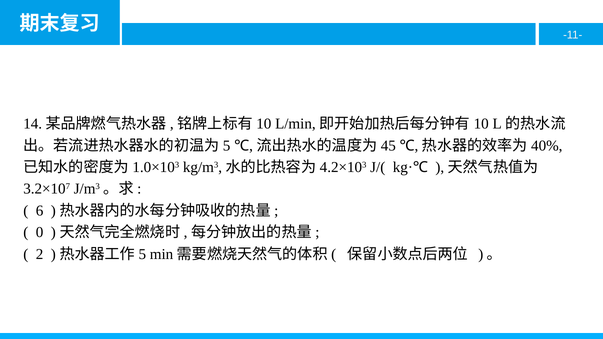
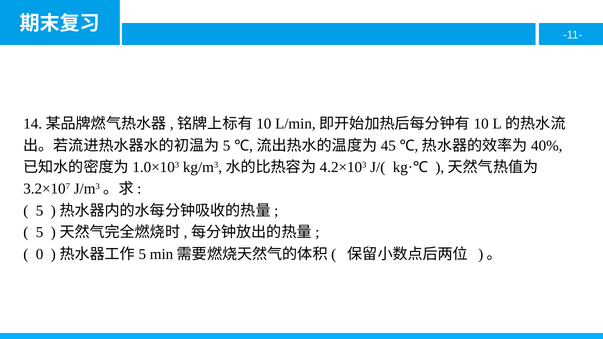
6: 6 -> 5 (40, 211)
0: 0 -> 5 (40, 233)
2: 2 -> 0 (40, 254)
